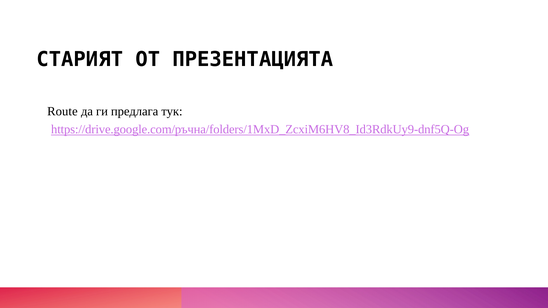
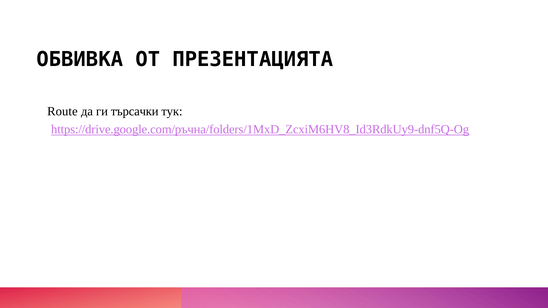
СТАРИЯТ: СТАРИЯТ -> ОБВИВКА (80, 59)
предлага: предлага -> търсачки (135, 111)
